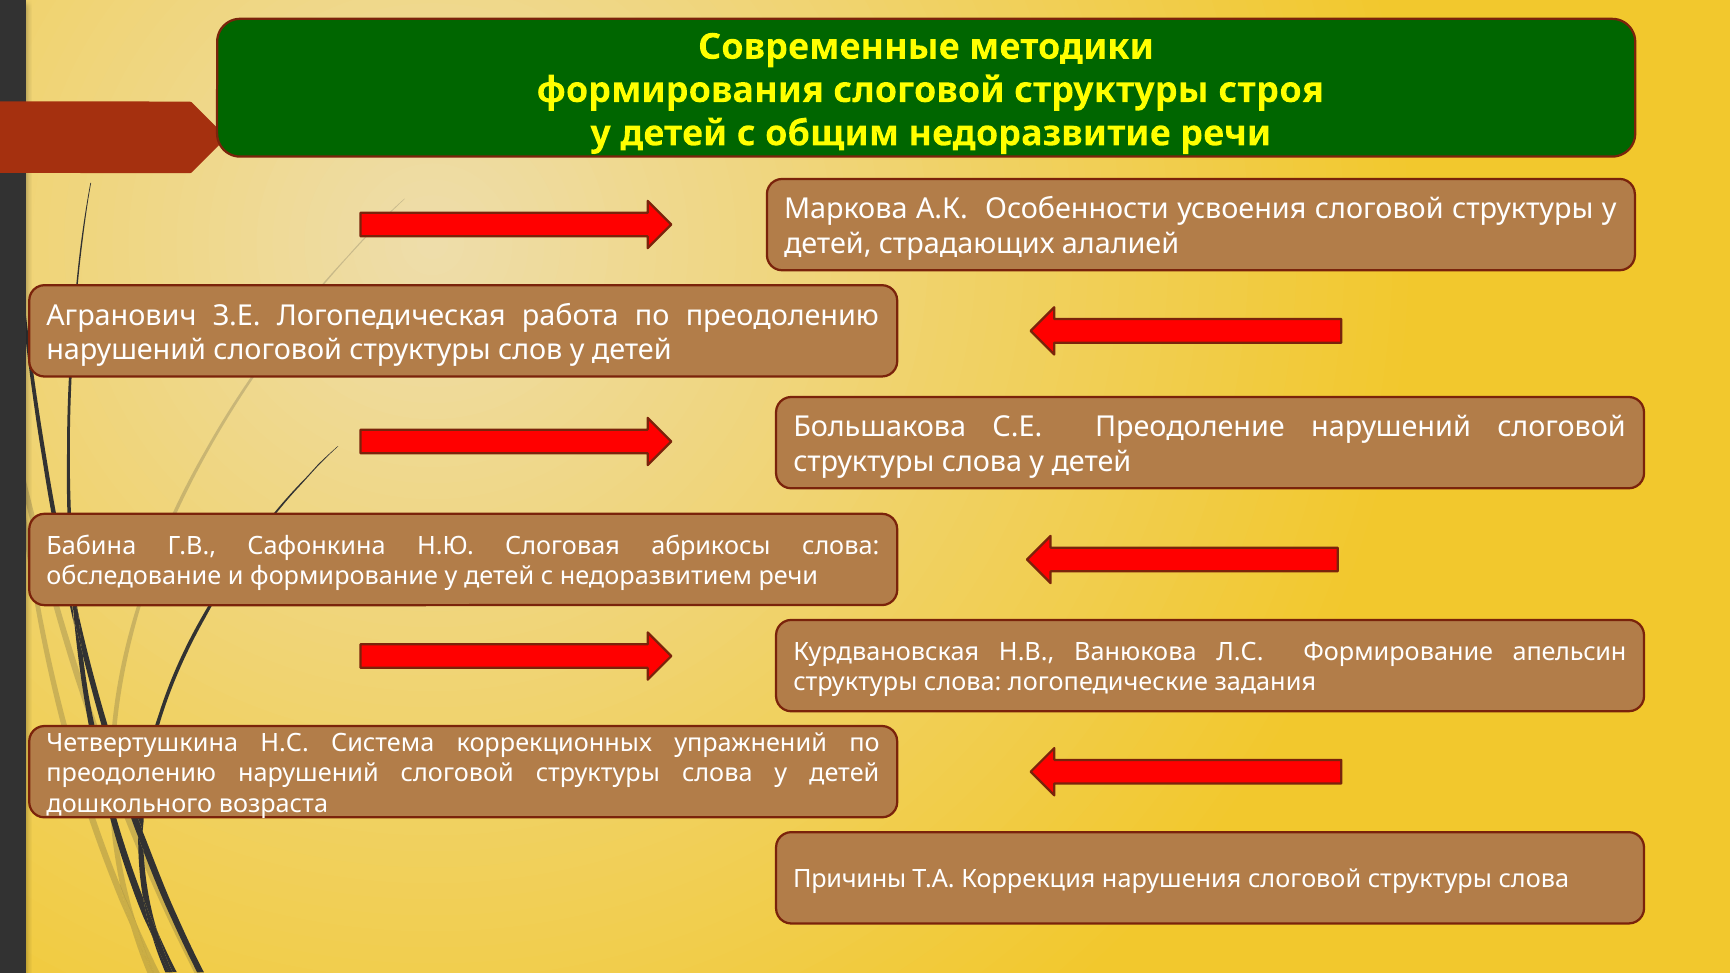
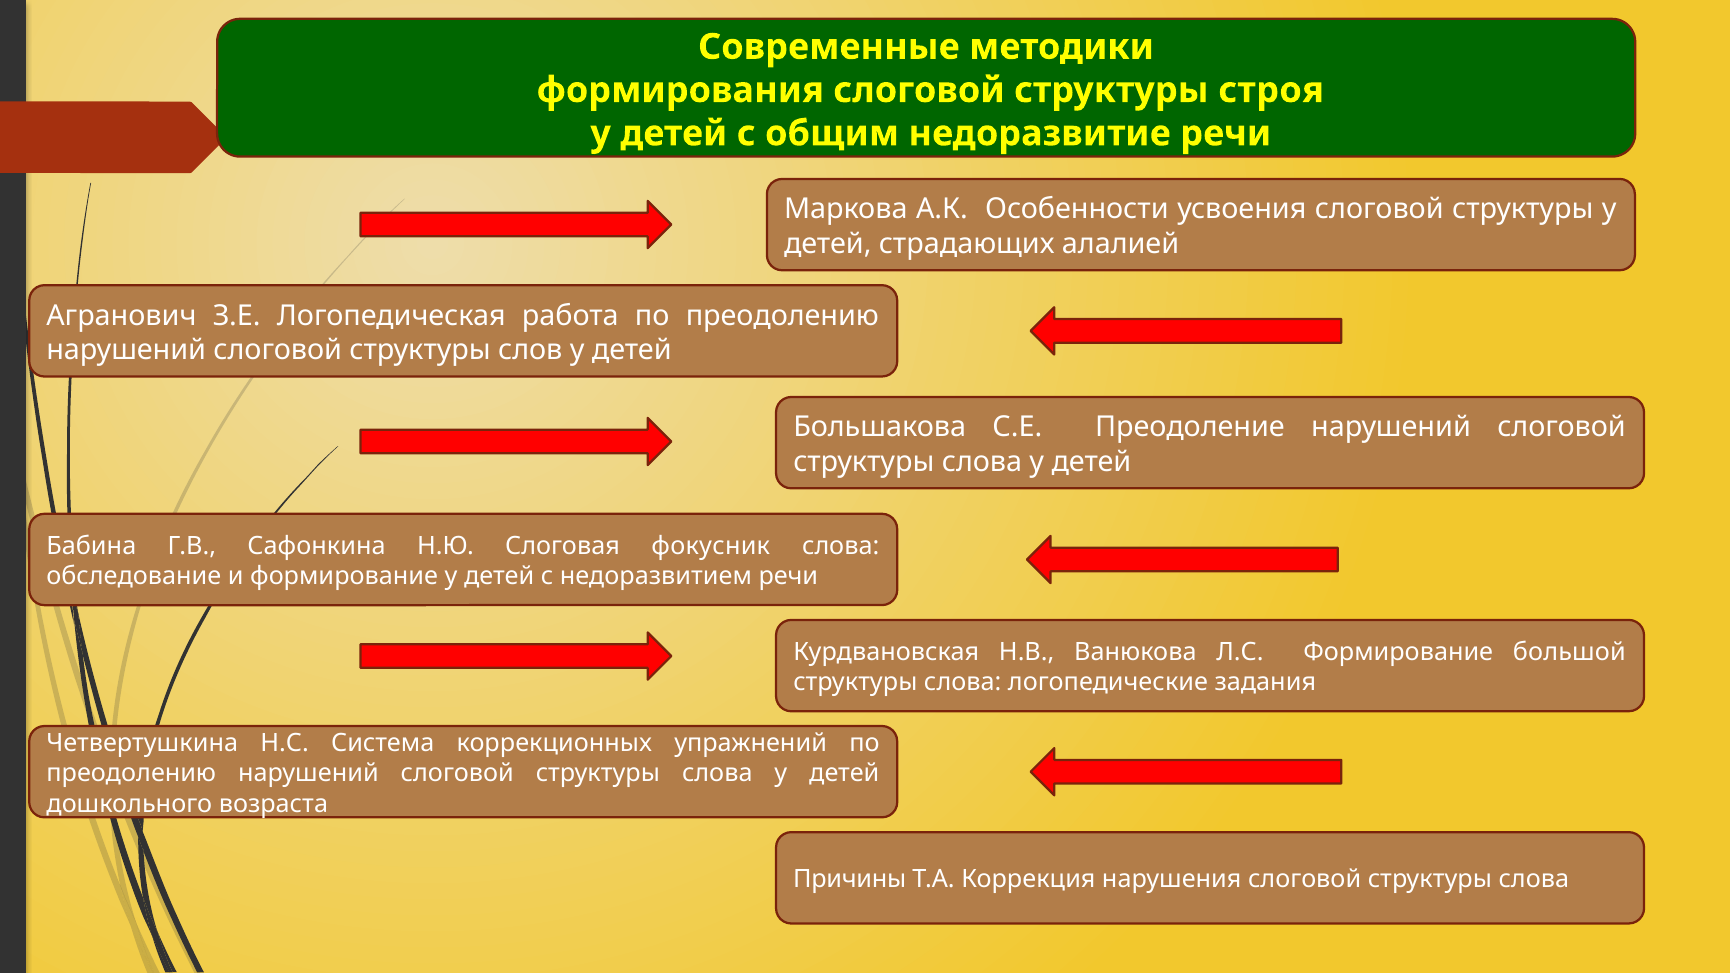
абрикосы: абрикосы -> фокусник (711, 546)
апельсин: апельсин -> большой (1569, 652)
